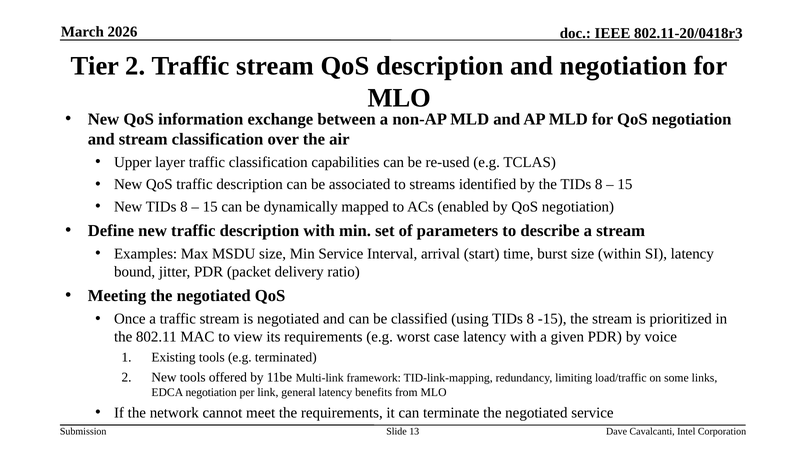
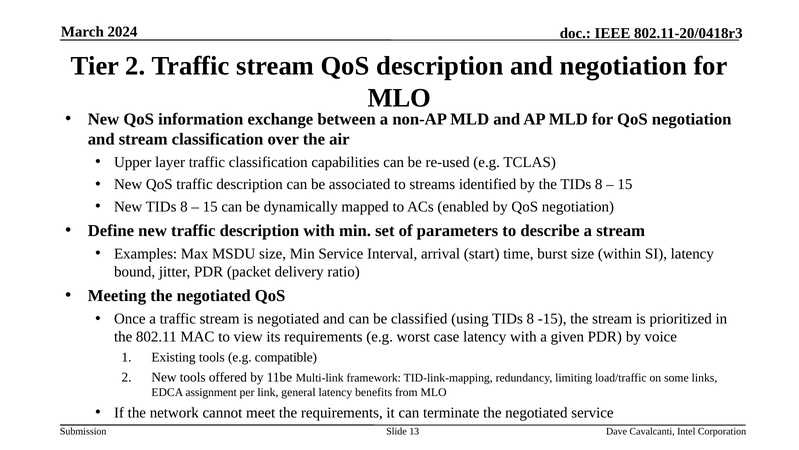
2026: 2026 -> 2024 (122, 32)
terminated: terminated -> compatible (286, 357)
EDCA negotiation: negotiation -> assignment (211, 392)
